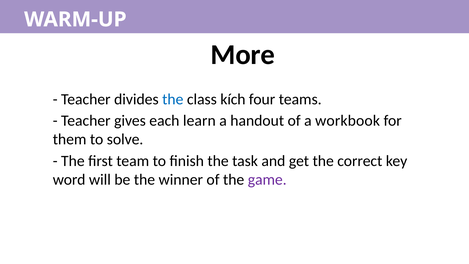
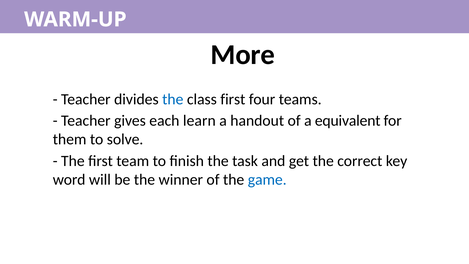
class kích: kích -> first (233, 99)
workbook: workbook -> equivalent (348, 121)
game colour: purple -> blue (267, 180)
